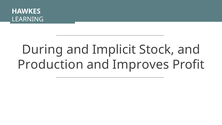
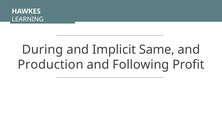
Stock: Stock -> Same (157, 50)
Improves: Improves -> Following (141, 65)
